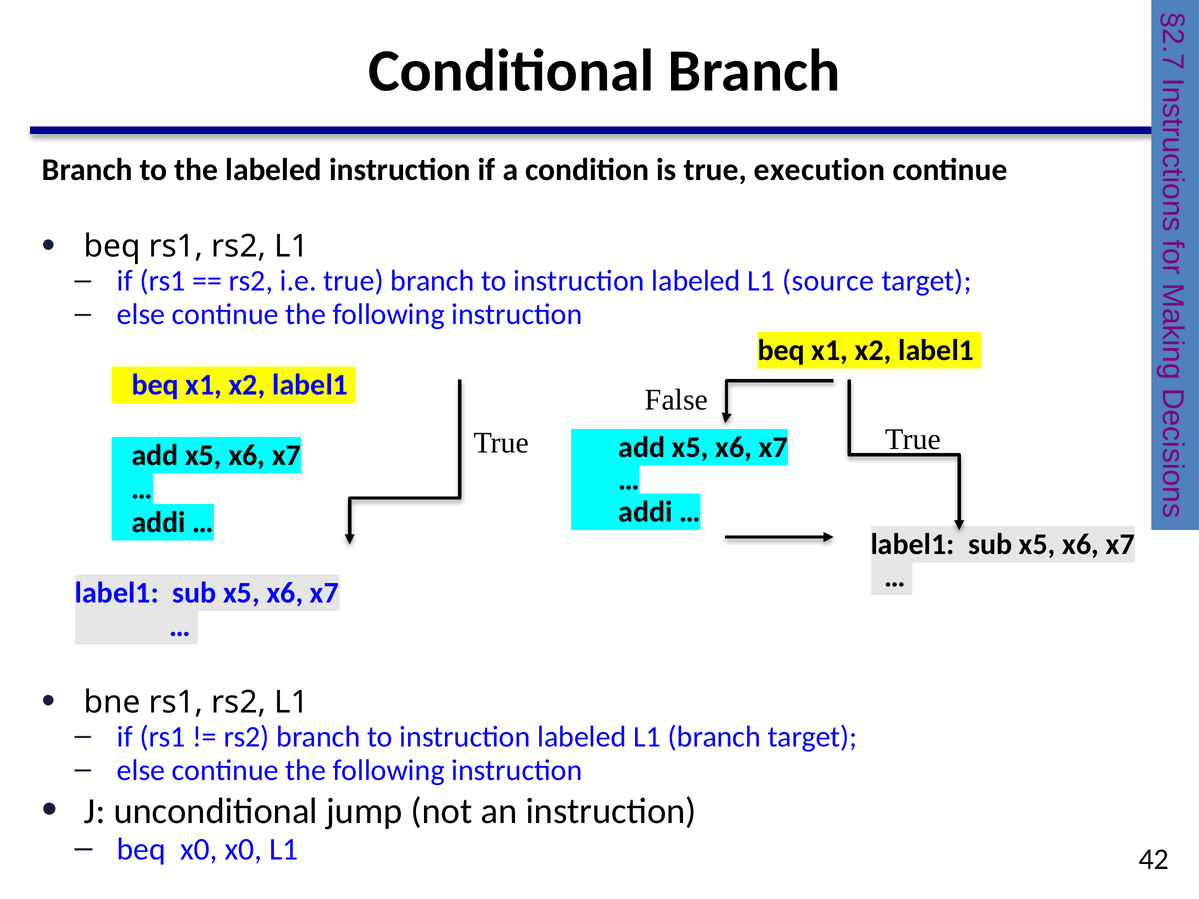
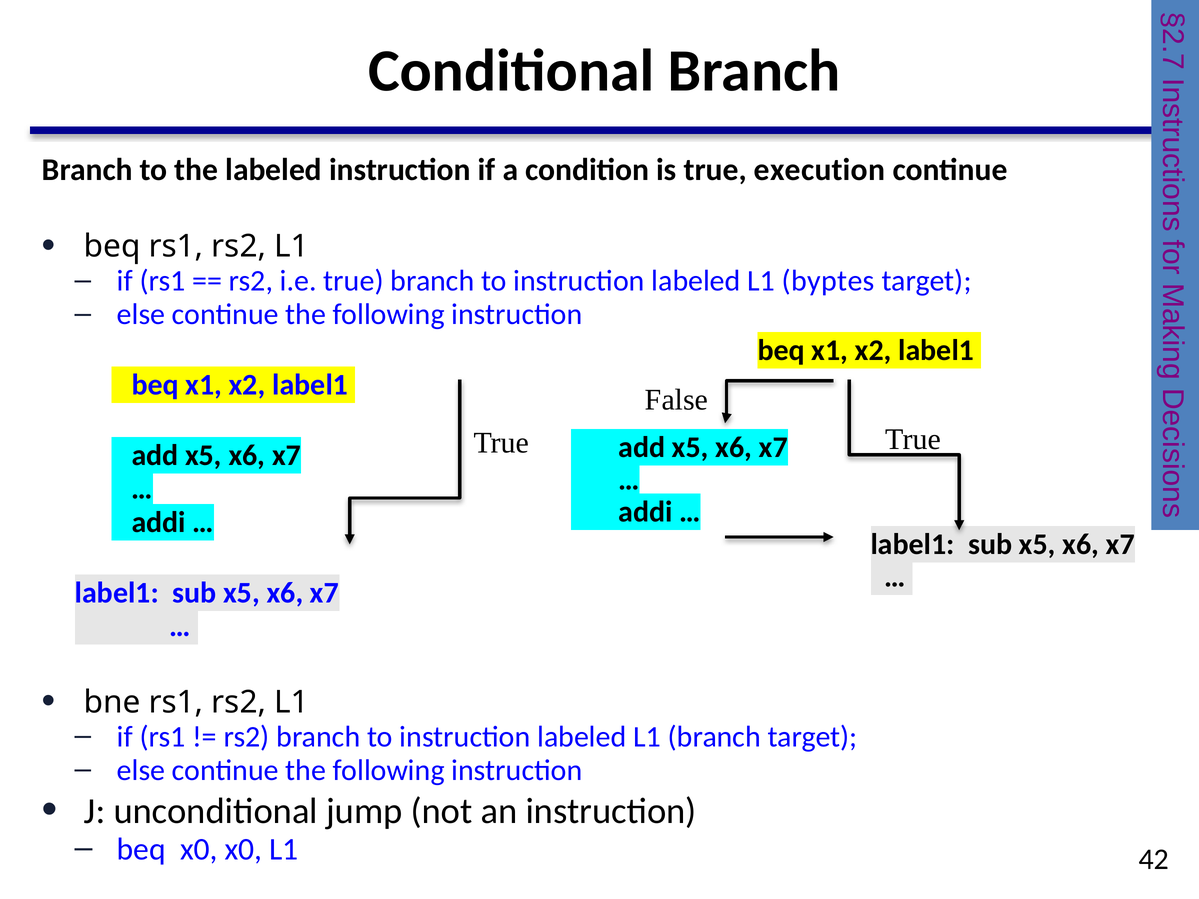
source: source -> byptes (828, 281)
